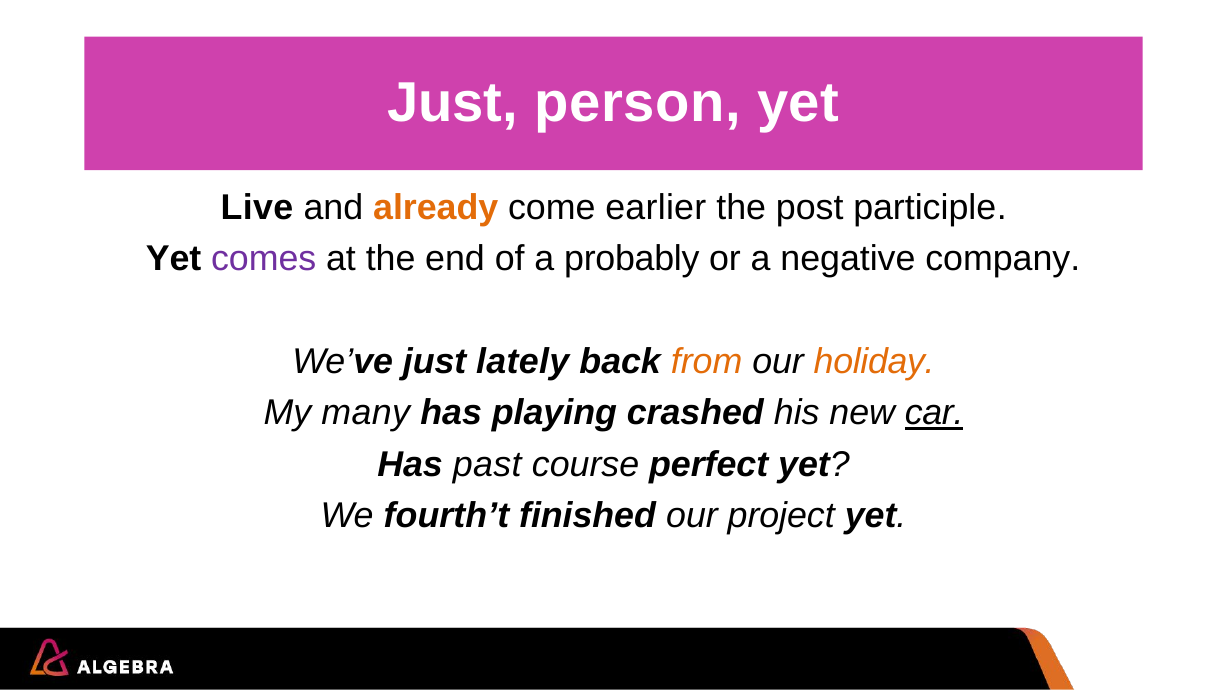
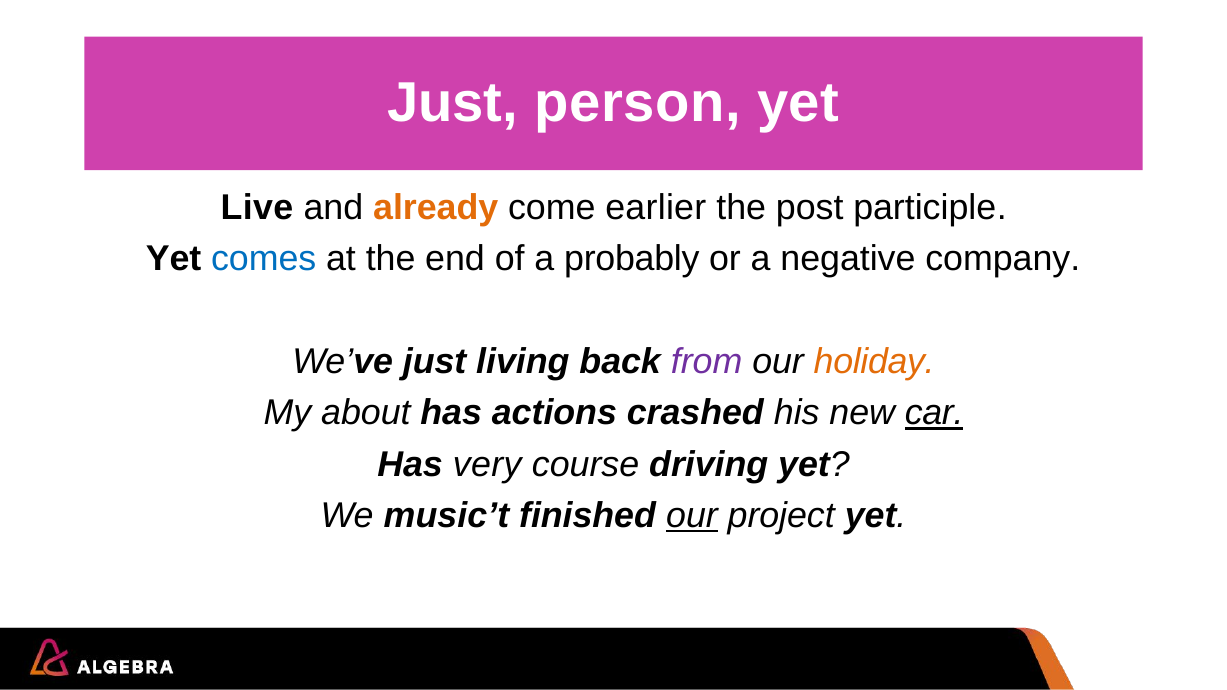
comes colour: purple -> blue (264, 259)
lately: lately -> living (523, 362)
from colour: orange -> purple (707, 362)
many: many -> about (366, 413)
playing: playing -> actions (554, 413)
past: past -> very (487, 465)
perfect: perfect -> driving (709, 465)
fourth’t: fourth’t -> music’t (446, 516)
our underline: none -> present (692, 516)
